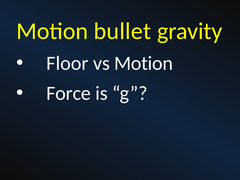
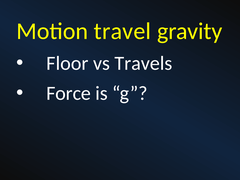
bullet: bullet -> travel (122, 31)
vs Motion: Motion -> Travels (143, 63)
